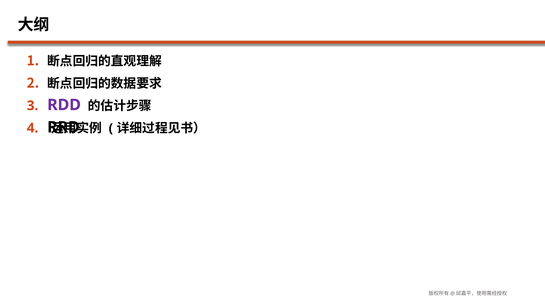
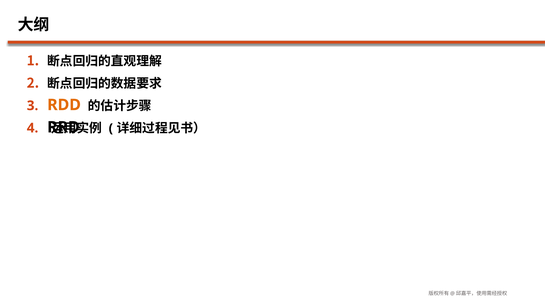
RDD colour: purple -> orange (64, 105)
